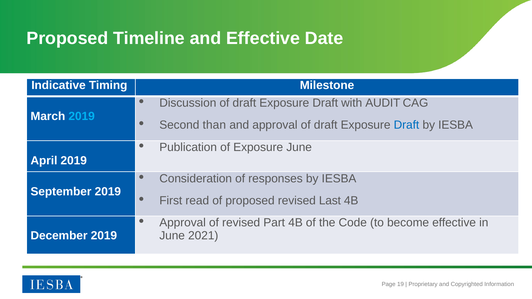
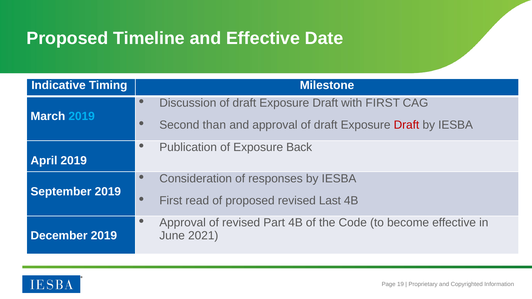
with AUDIT: AUDIT -> FIRST (383, 103)
Draft colour: blue -> red (406, 125)
Exposure June: June -> Back (299, 147)
